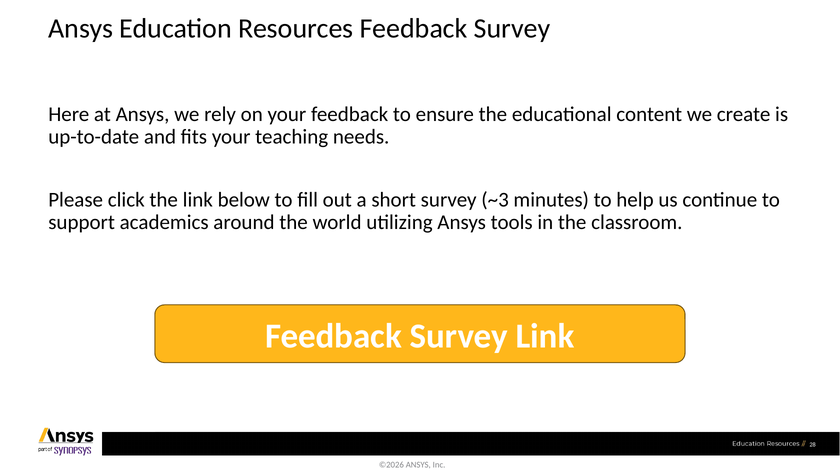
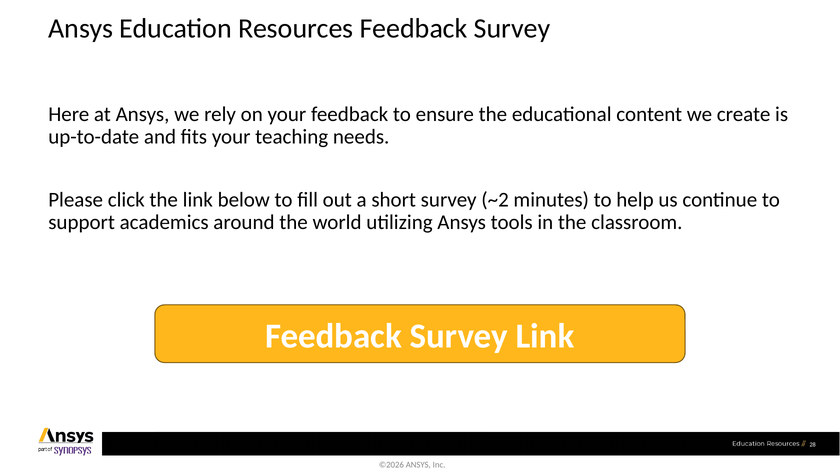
~3: ~3 -> ~2 (495, 200)
